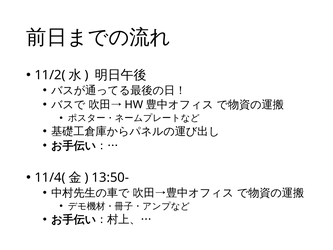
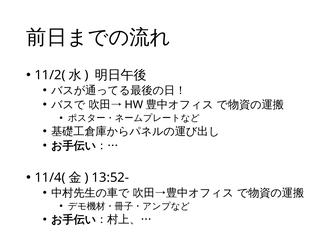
13:50-: 13:50- -> 13:52- (110, 177)
